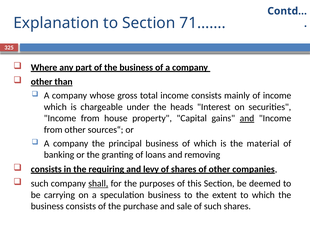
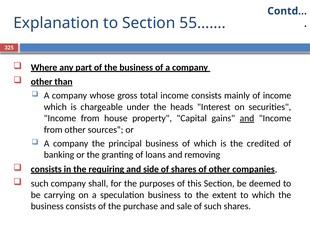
71……: 71…… -> 55…… (203, 23)
material: material -> credited (263, 143)
levy: levy -> side (151, 169)
shall underline: present -> none (98, 183)
